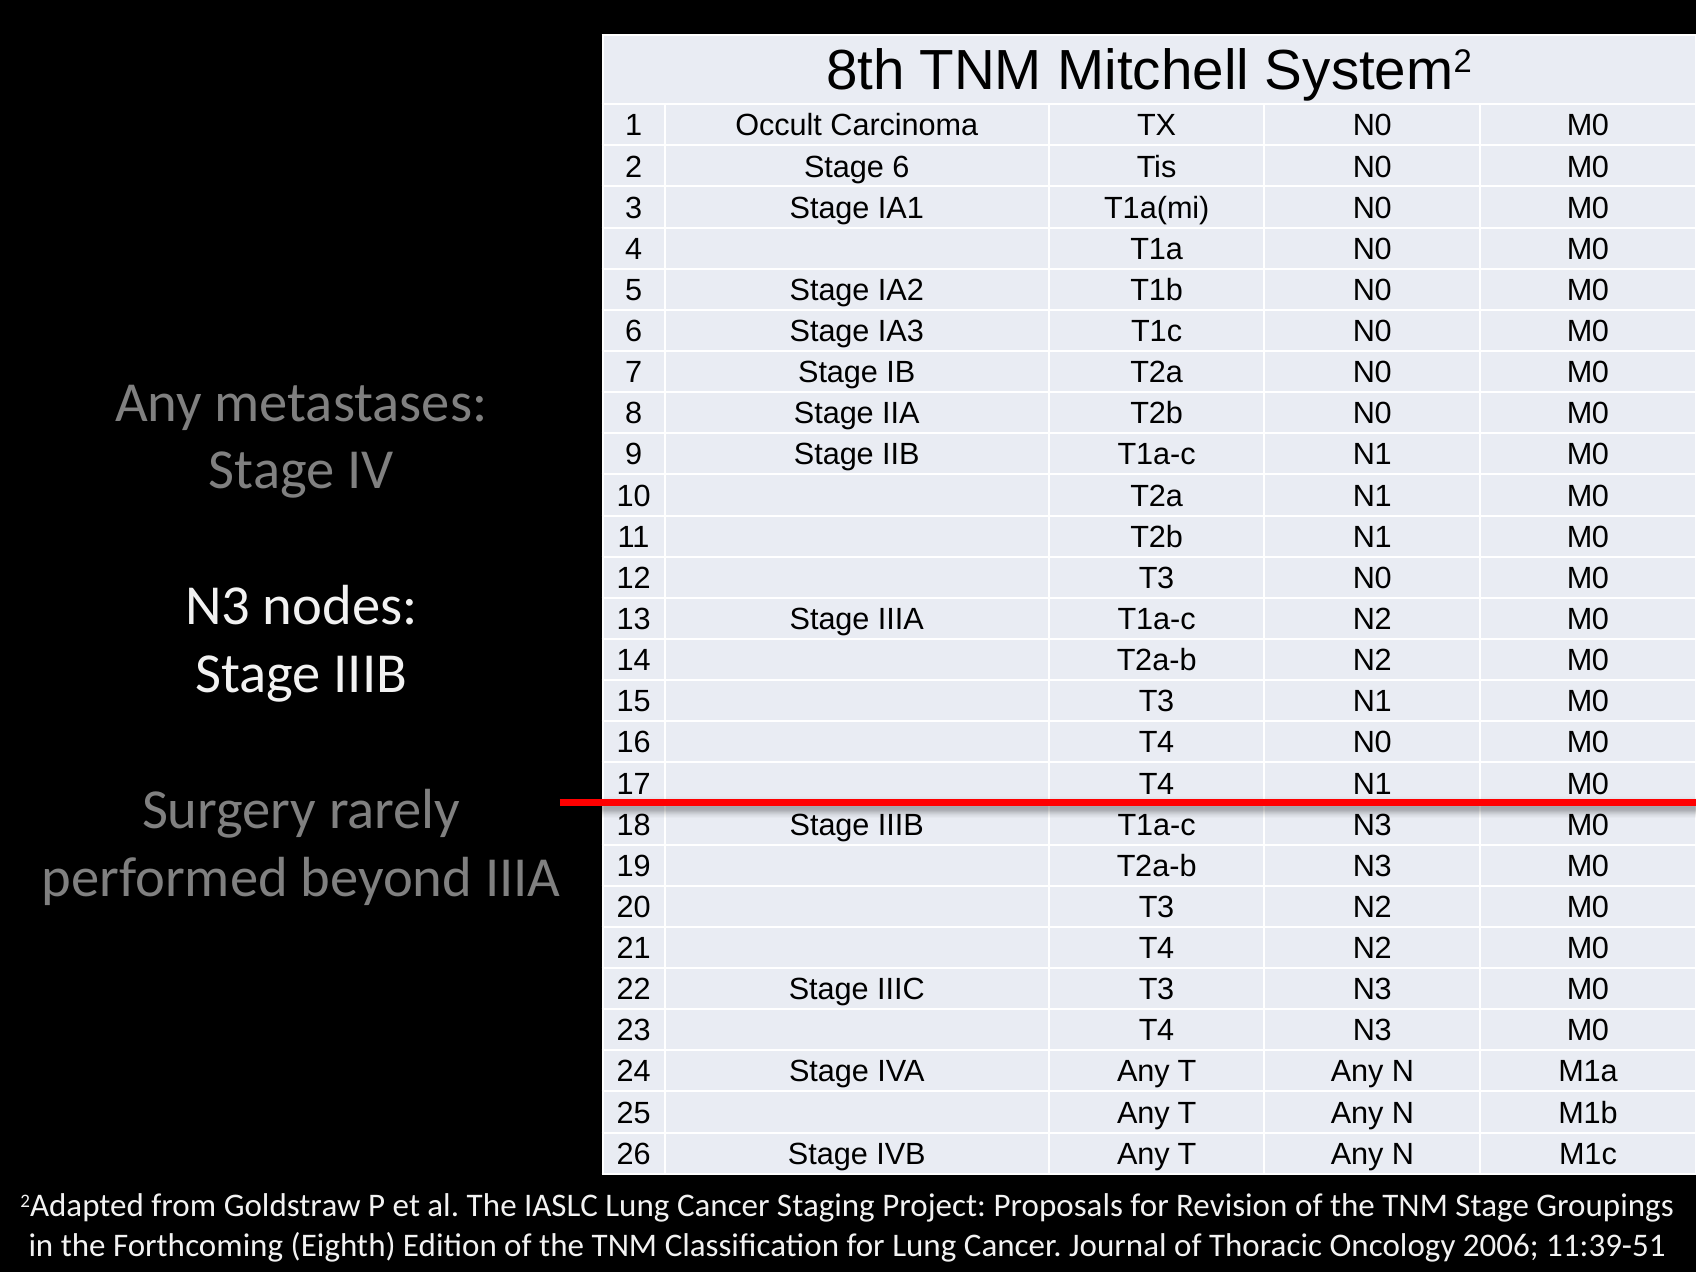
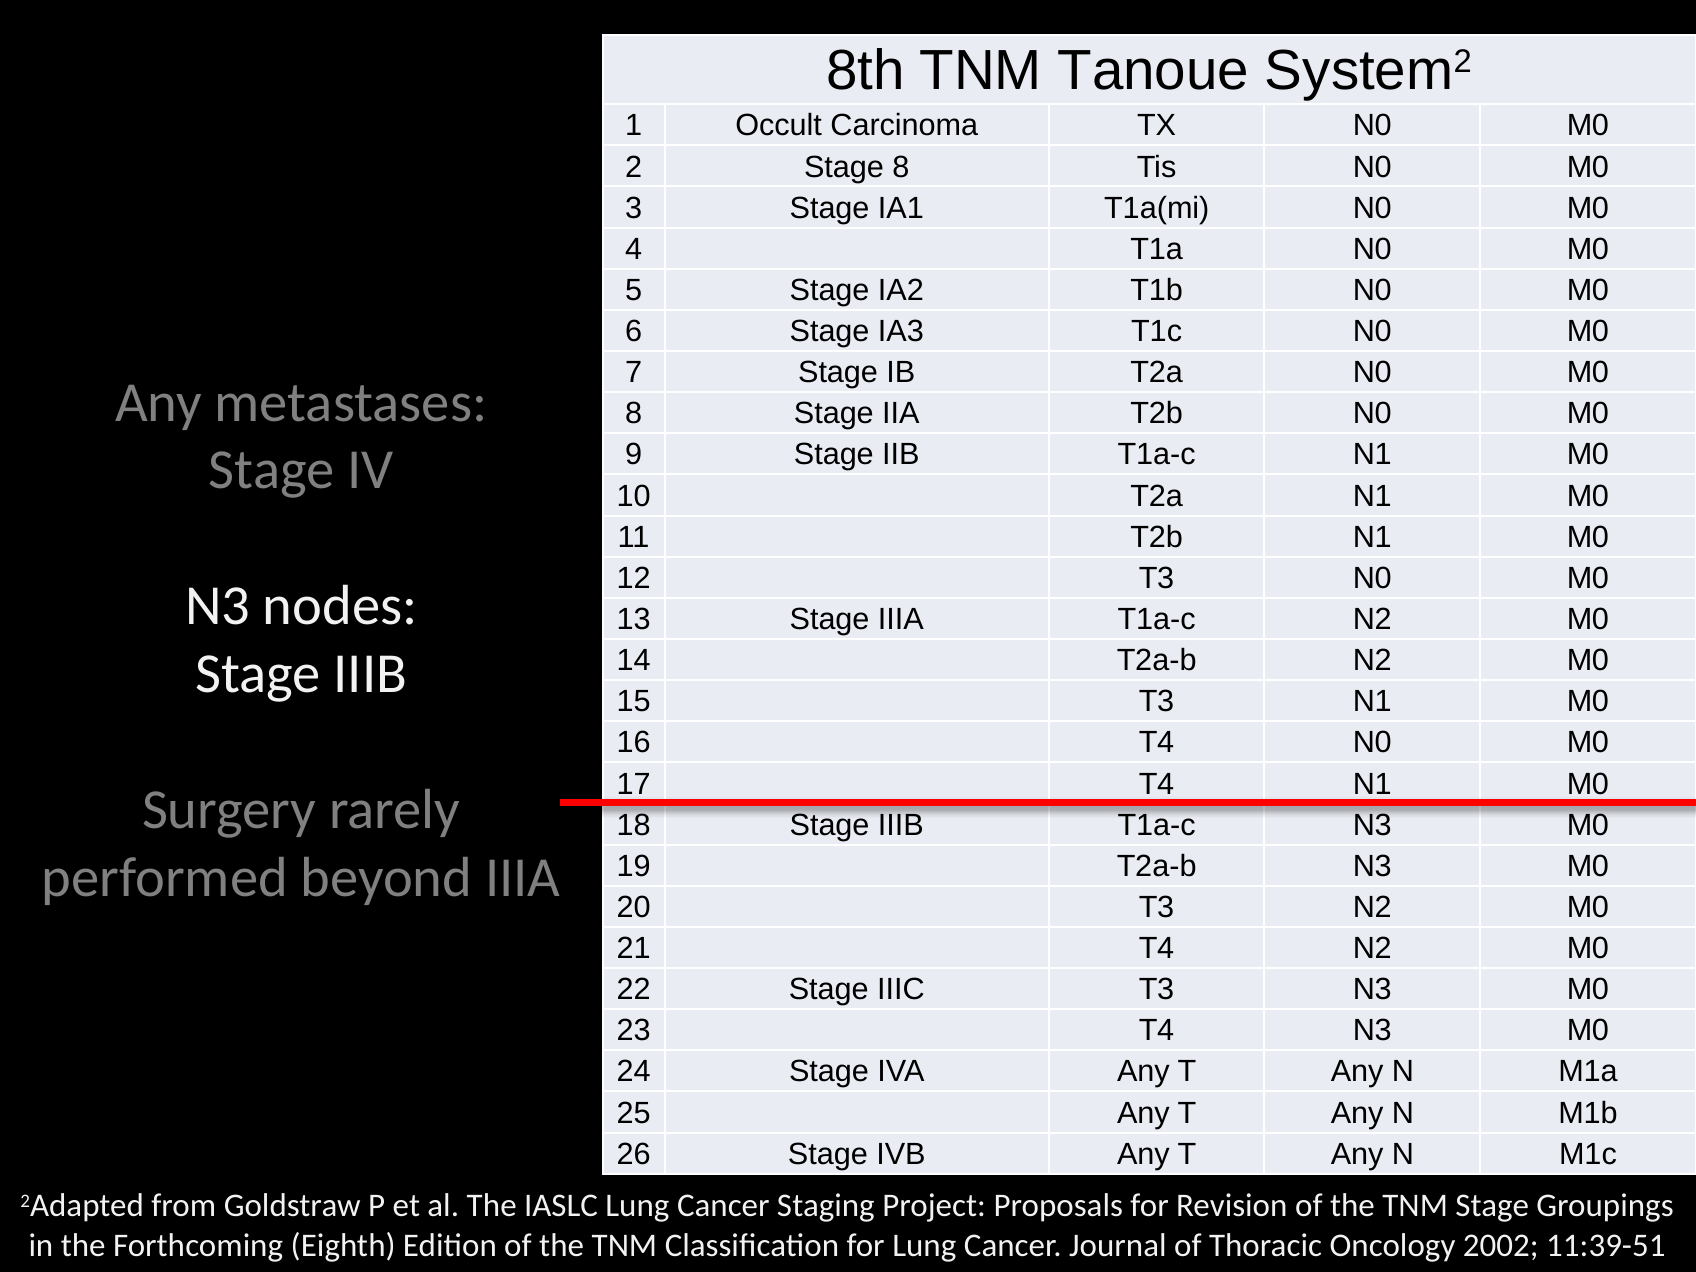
Mitchell: Mitchell -> Tanoue (1153, 71)
Stage 6: 6 -> 8 (901, 167)
2006: 2006 -> 2002 (1501, 1246)
